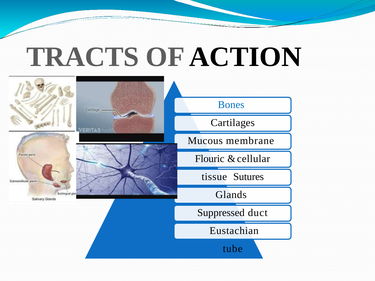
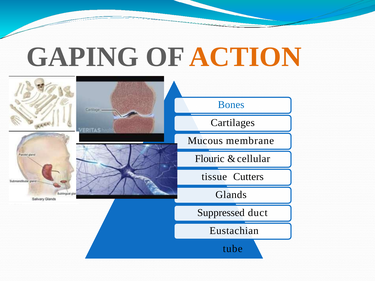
TRACTS: TRACTS -> GAPING (82, 57)
ACTION colour: black -> orange (245, 57)
Sutures: Sutures -> Cutters (248, 177)
